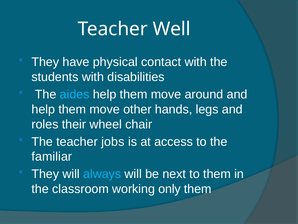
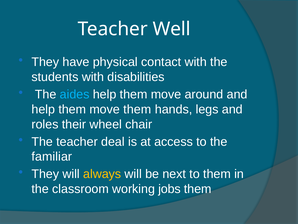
move other: other -> them (137, 109)
jobs: jobs -> deal (113, 141)
always colour: light blue -> yellow (102, 174)
only: only -> jobs (169, 189)
